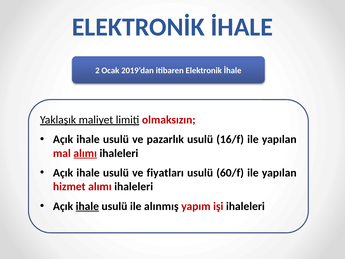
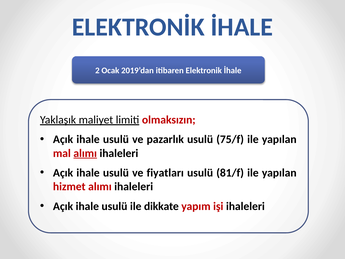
16/f: 16/f -> 75/f (230, 139)
60/f: 60/f -> 81/f (230, 173)
ihale underline: present -> none (87, 206)
alınmış: alınmış -> dikkate (161, 206)
